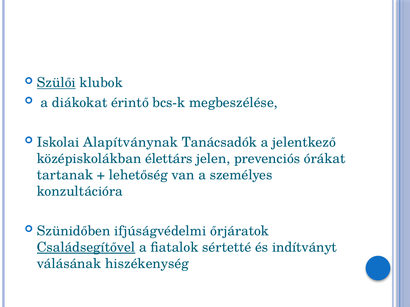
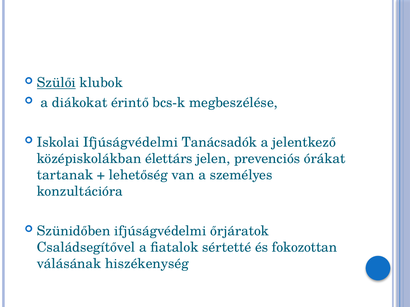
Iskolai Alapítványnak: Alapítványnak -> Ifjúságvédelmi (131, 142)
Családsegítővel underline: present -> none (86, 248)
indítványt: indítványt -> fokozottan (304, 248)
